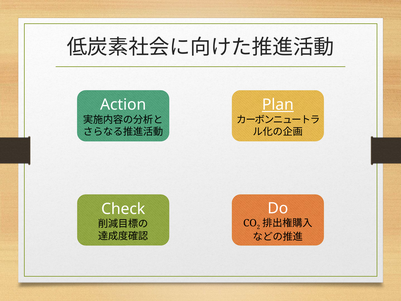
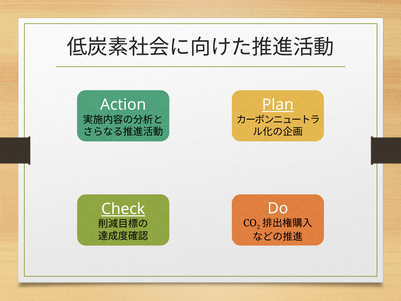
Check underline: none -> present (123, 209)
